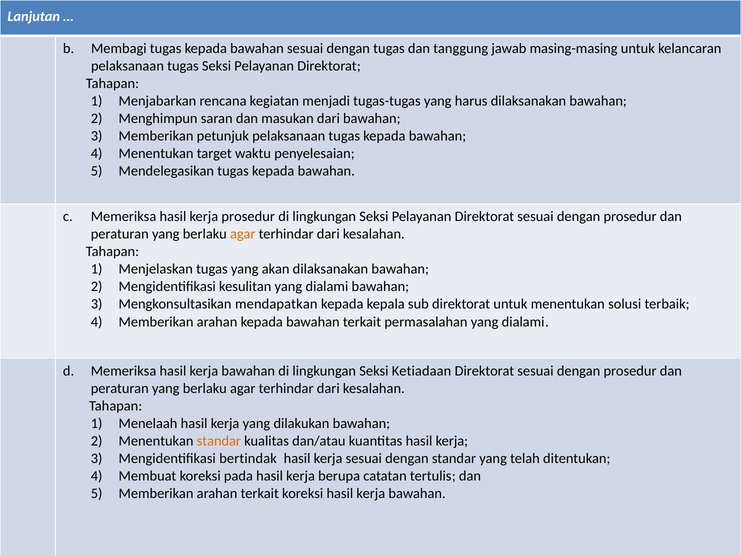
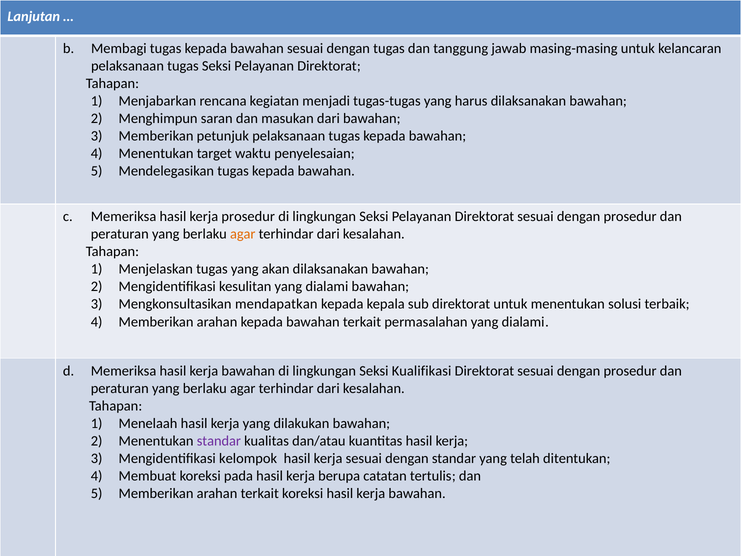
Ketiadaan: Ketiadaan -> Kualifikasi (422, 371)
standar colour: orange -> purple (219, 441)
bertindak: bertindak -> kelompok (248, 458)
